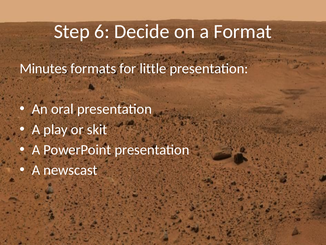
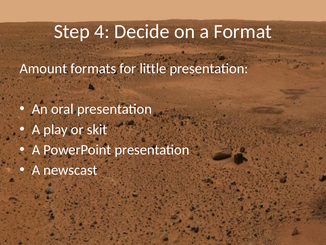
6: 6 -> 4 (102, 32)
Minutes: Minutes -> Amount (43, 68)
